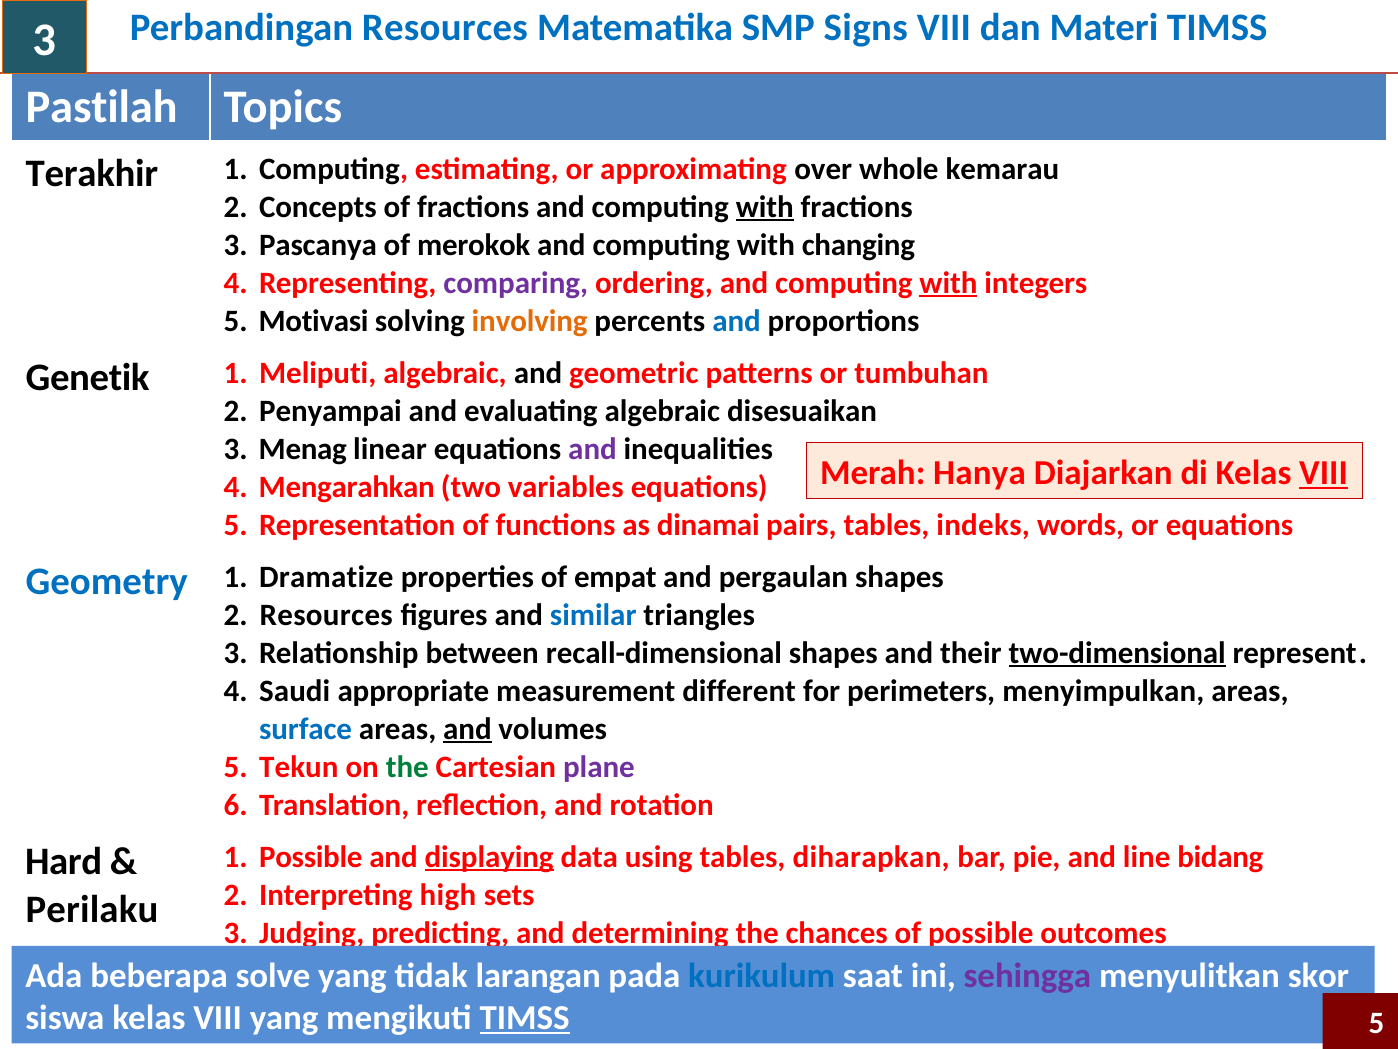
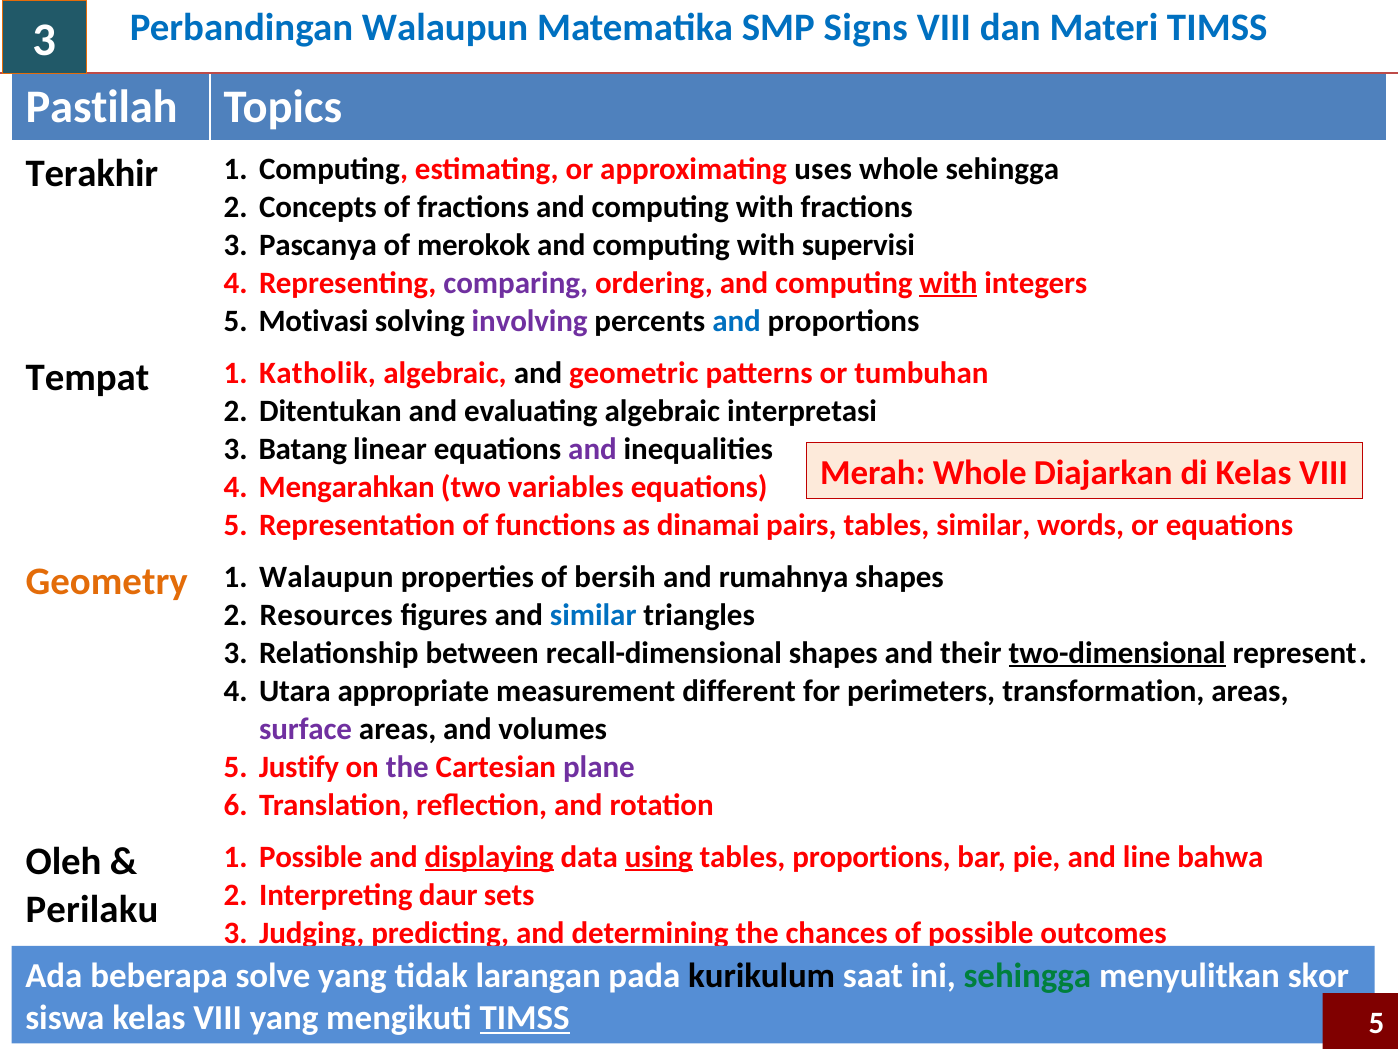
Perbandingan Resources: Resources -> Walaupun (445, 27)
over: over -> uses (823, 169)
whole kemarau: kemarau -> sehingga (1002, 169)
with underline: present -> none (765, 207)
changing: changing -> supervisi (858, 245)
involving colour: orange -> purple (530, 321)
Genetik: Genetik -> Tempat (87, 377)
Meliputi: Meliputi -> Katholik (318, 373)
Penyampai: Penyampai -> Ditentukan (331, 411)
disesuaikan: disesuaikan -> interpretasi (802, 411)
Menag: Menag -> Batang (303, 449)
Merah Hanya: Hanya -> Whole (980, 473)
VIII underline: present -> none (1324, 473)
tables indeks: indeks -> similar (983, 525)
Geometry colour: blue -> orange (107, 581)
Dramatize: Dramatize -> Walaupun (326, 577)
empat: empat -> bersih (615, 577)
pergaulan: pergaulan -> rumahnya (784, 577)
Saudi: Saudi -> Utara (295, 690)
menyimpulkan: menyimpulkan -> transformation (1103, 690)
surface colour: blue -> purple (306, 728)
and underline: present -> none (467, 728)
Tekun: Tekun -> Justify (299, 766)
the colour: green -> purple (407, 766)
using underline: none -> present (659, 856)
tables diharapkan: diharapkan -> proportions (871, 856)
bidang: bidang -> bahwa (1220, 856)
Hard: Hard -> Oleh (63, 861)
high: high -> daur (448, 894)
kurikulum colour: blue -> black (762, 976)
sehingga colour: purple -> green (1027, 976)
